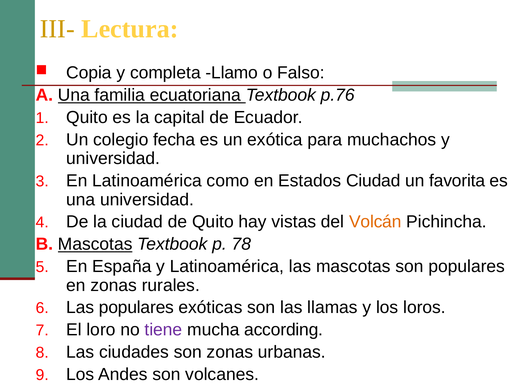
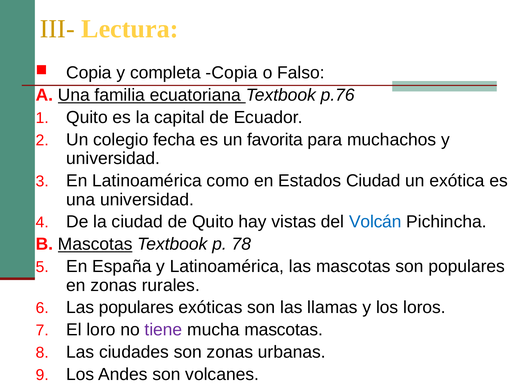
completa Llamo: Llamo -> Copia (232, 73)
exótica: exótica -> favorita (275, 140)
favorita: favorita -> exótica (457, 181)
Volcán colour: orange -> blue (375, 222)
mucha according: according -> mascotas (284, 330)
